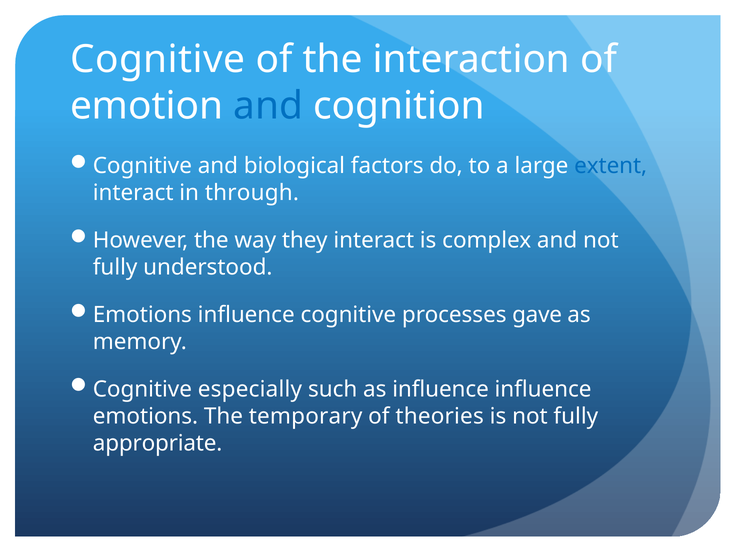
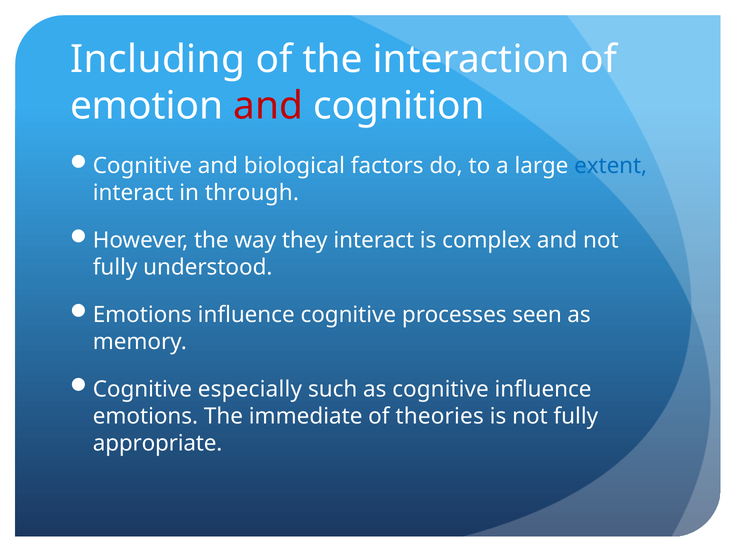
Cognitive: Cognitive -> Including (158, 59)
and colour: blue -> red (268, 106)
gave: gave -> seen (537, 315)
as influence: influence -> cognitive (440, 389)
temporary: temporary -> immediate (306, 416)
